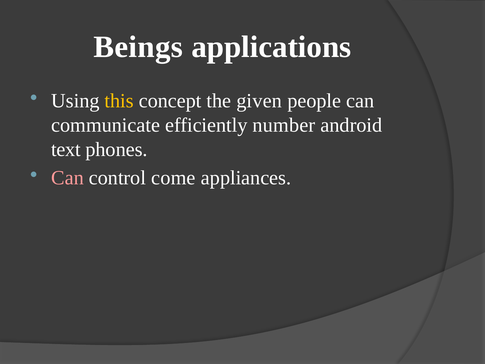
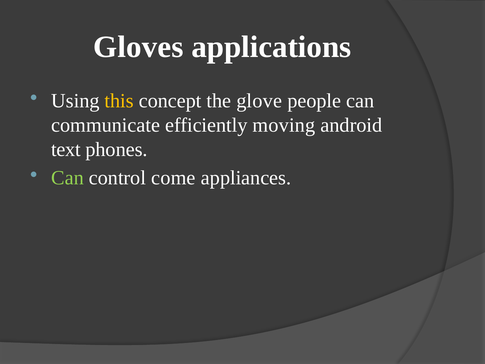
Beings: Beings -> Gloves (138, 47)
given: given -> glove (259, 101)
number: number -> moving (284, 125)
Can colour: pink -> light green (68, 178)
